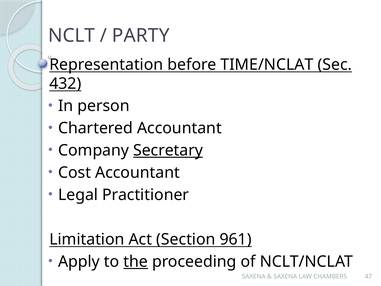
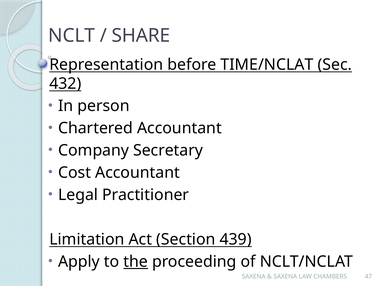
PARTY: PARTY -> SHARE (141, 36)
Secretary underline: present -> none (168, 150)
961: 961 -> 439 (236, 239)
